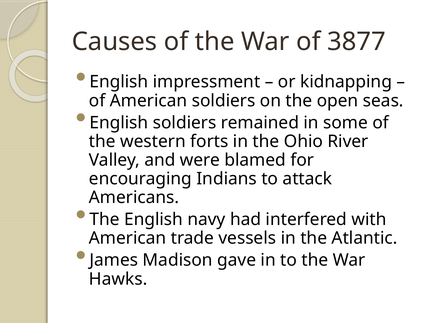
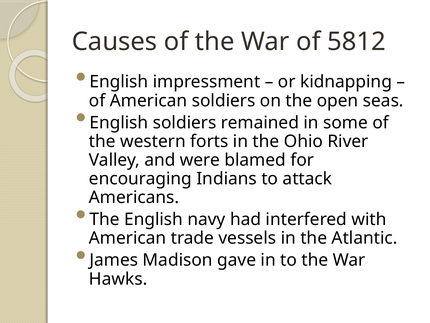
3877: 3877 -> 5812 (357, 42)
